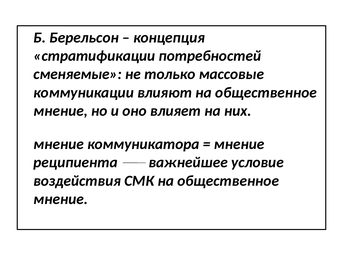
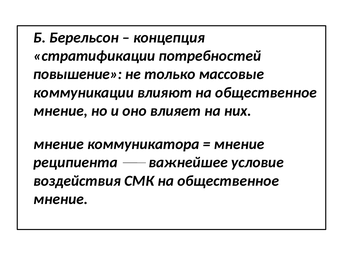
сменяемые: сменяемые -> повышение (78, 74)
